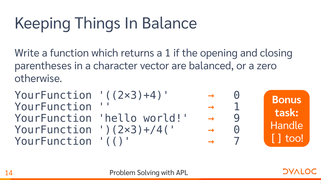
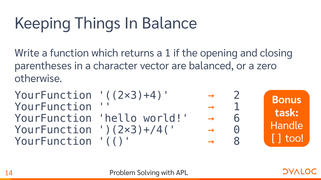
0: 0 -> 2 (237, 96)
9: 9 -> 6 (237, 119)
7: 7 -> 8 (237, 142)
